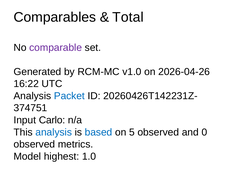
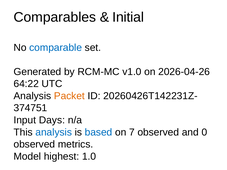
Total: Total -> Initial (128, 17)
comparable colour: purple -> blue (56, 48)
16:22: 16:22 -> 64:22 (26, 84)
Packet colour: blue -> orange (69, 96)
Carlo: Carlo -> Days (52, 120)
5: 5 -> 7 (132, 132)
